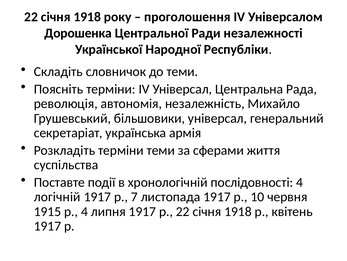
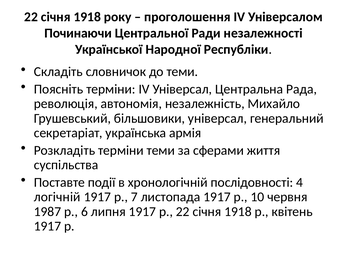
Дорошенка: Дорошенка -> Починаючи (78, 33)
1915: 1915 -> 1987 (47, 211)
р 4: 4 -> 6 (84, 211)
